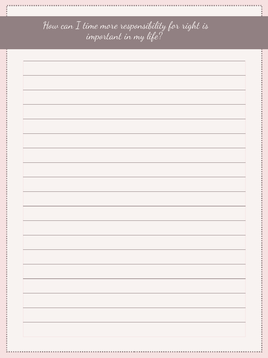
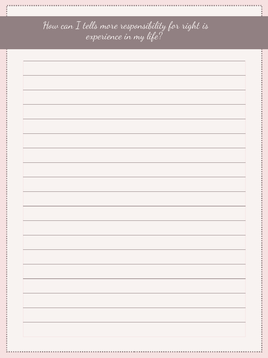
time: time -> tells (90, 25)
important: important -> experience (104, 36)
